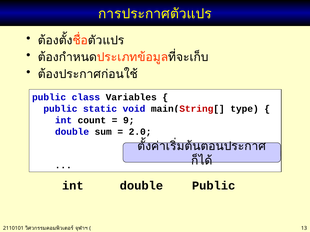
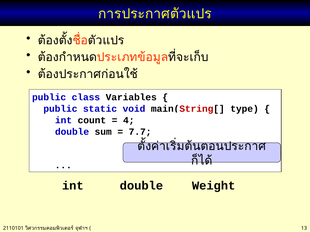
9: 9 -> 4 (129, 121)
2.0: 2.0 -> 7.7 (140, 132)
double Public: Public -> Weight (214, 186)
